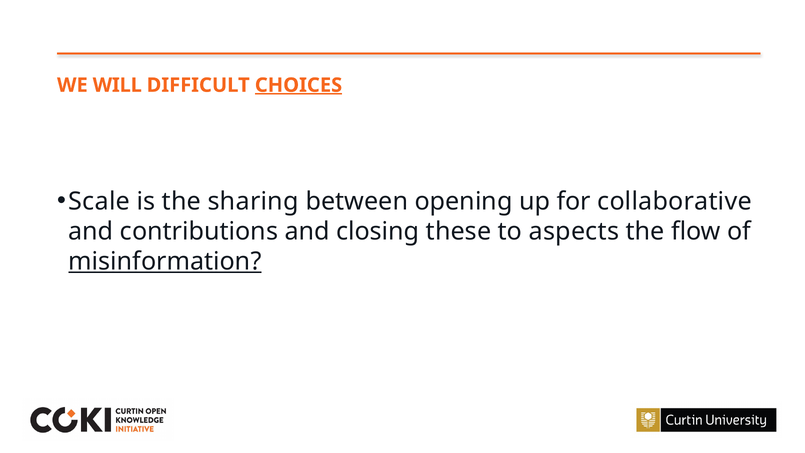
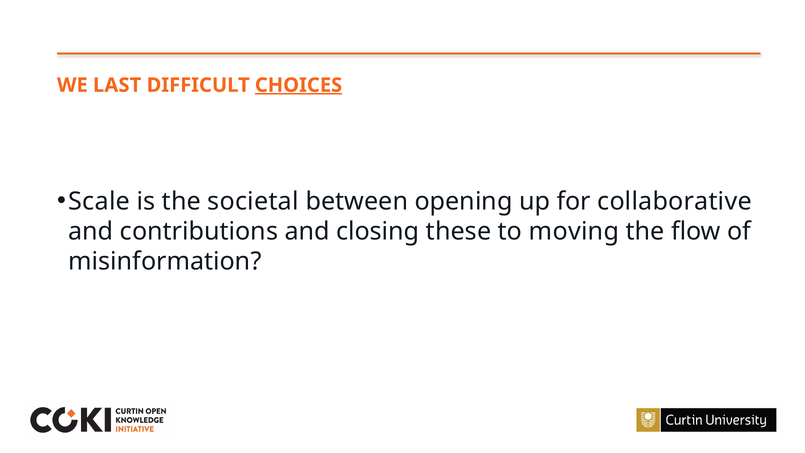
WILL: WILL -> LAST (117, 85)
sharing: sharing -> societal (253, 201)
aspects: aspects -> moving (574, 231)
misinformation underline: present -> none (165, 262)
